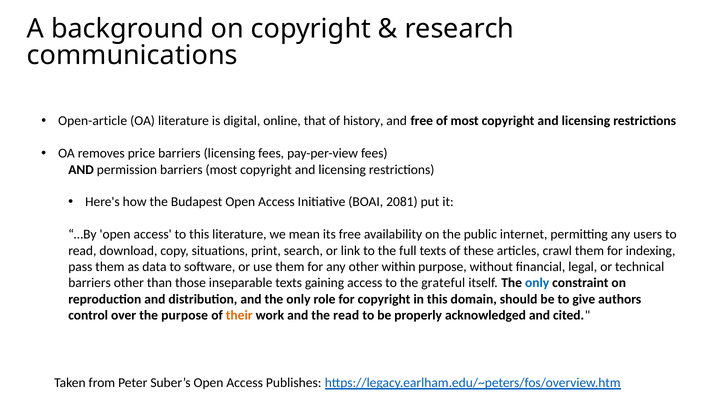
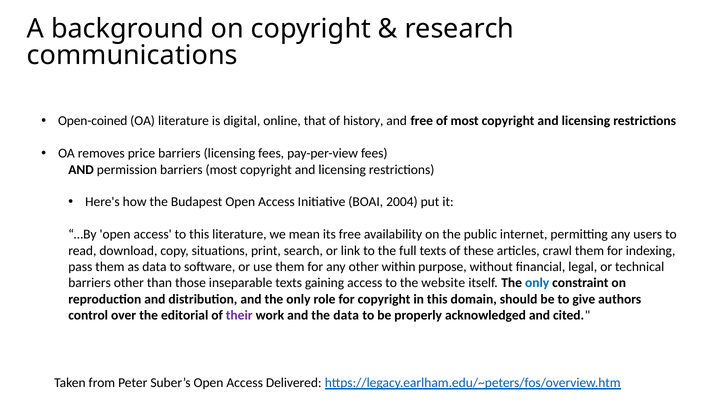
Open-article: Open-article -> Open-coined (93, 121)
2081: 2081 -> 2004 (402, 202)
grateful: grateful -> website (443, 283)
the purpose: purpose -> editorial (185, 315)
their colour: orange -> purple (239, 315)
the read: read -> data (346, 315)
Publishes: Publishes -> Delivered (294, 383)
